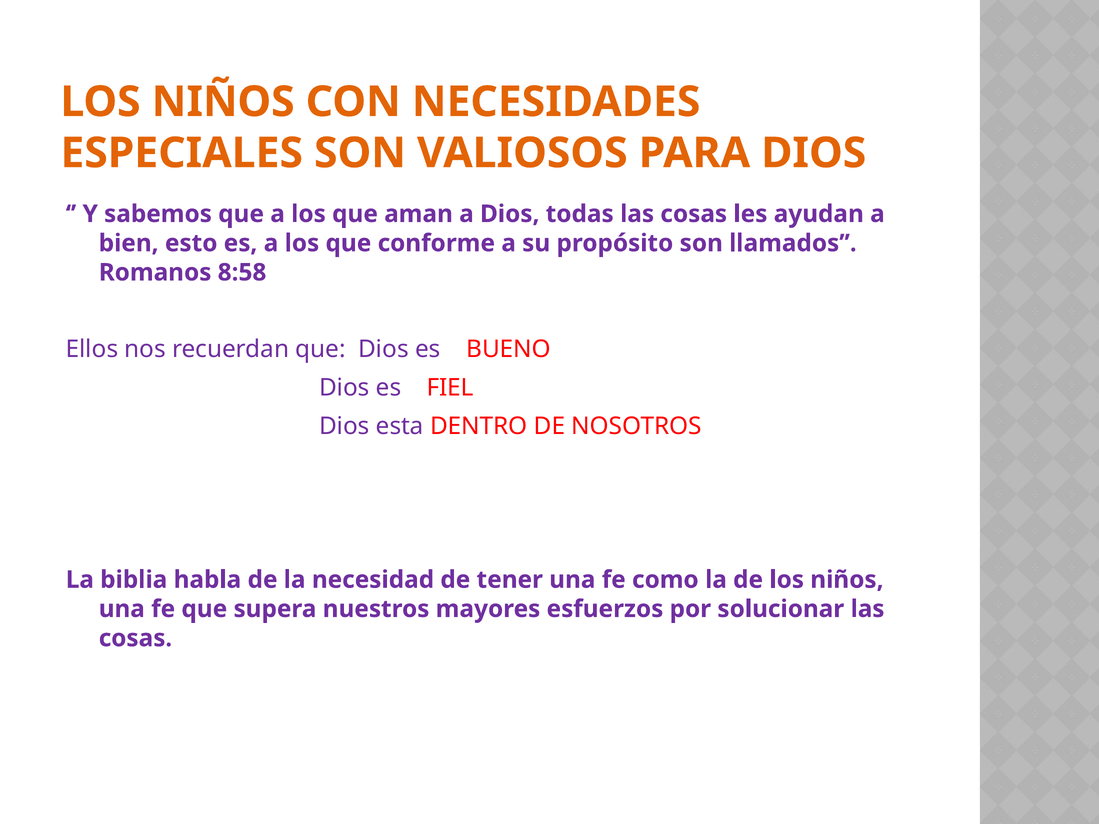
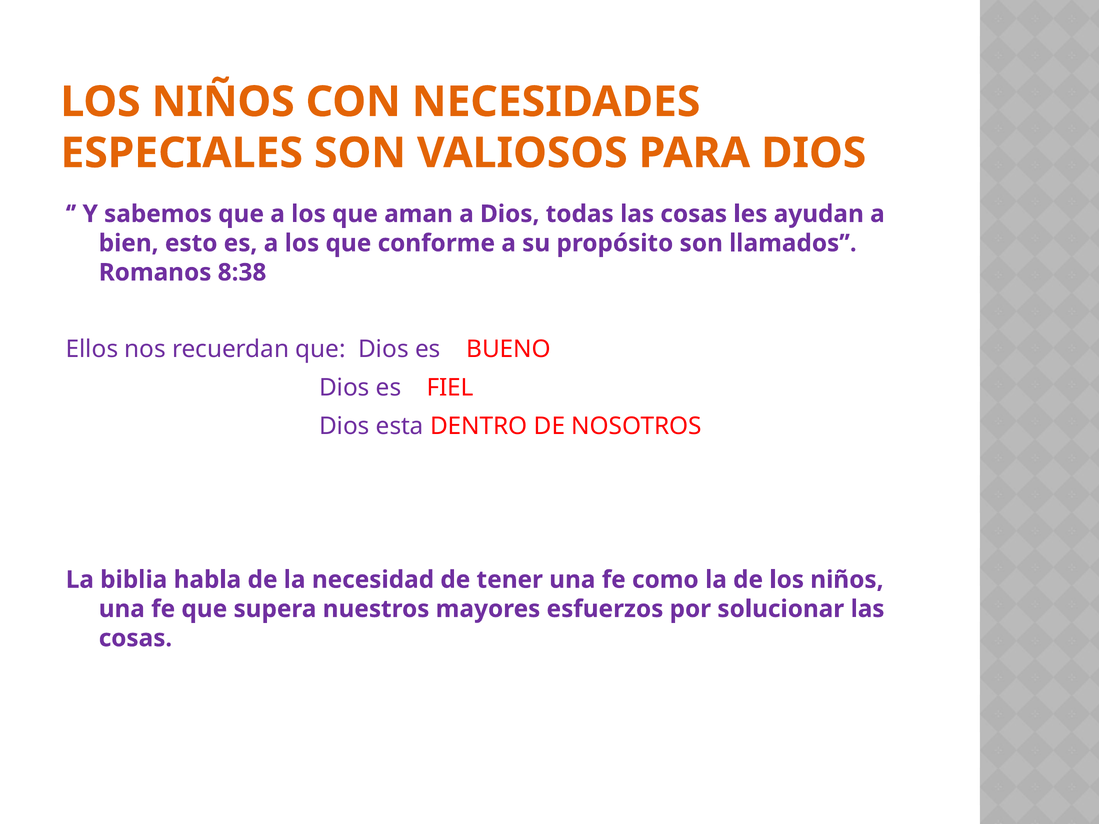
8:58: 8:58 -> 8:38 (242, 273)
